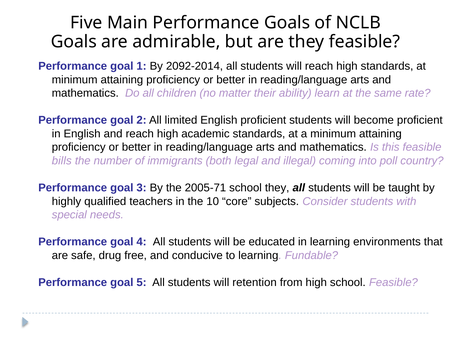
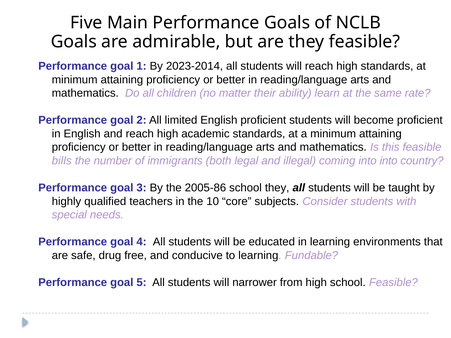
2092-2014: 2092-2014 -> 2023-2014 (195, 66)
into poll: poll -> into (389, 161)
2005-71: 2005-71 -> 2005-86 (205, 188)
retention: retention -> narrower (255, 283)
